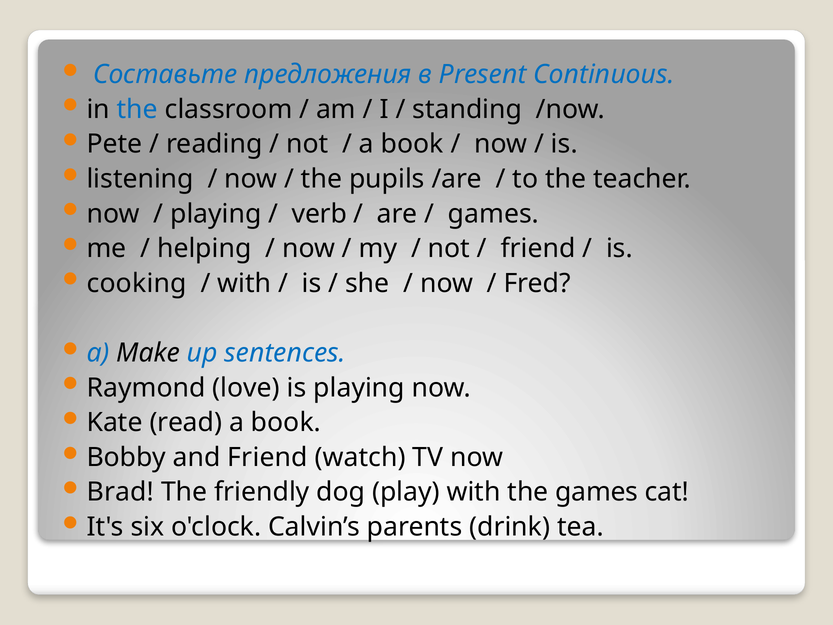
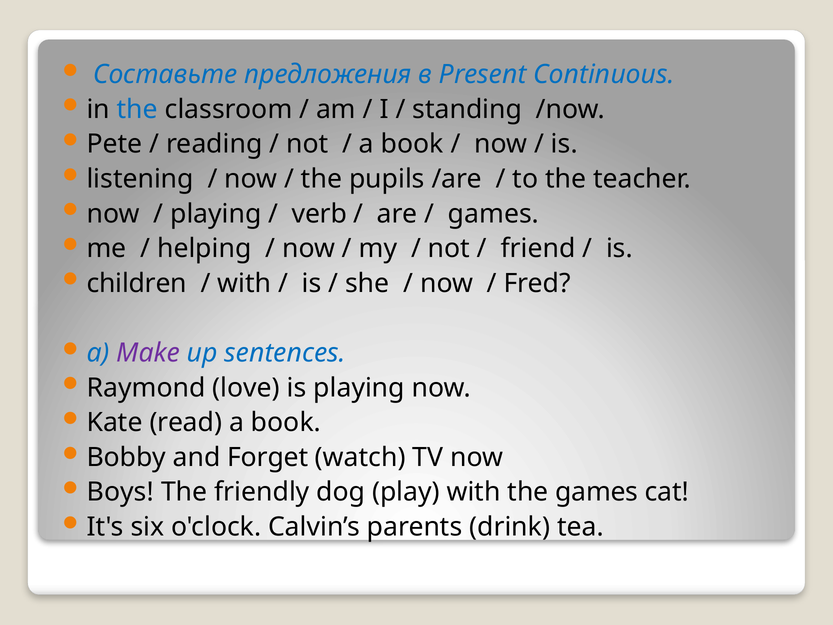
cooking: cooking -> children (137, 283)
Make colour: black -> purple (148, 353)
and Friend: Friend -> Forget (268, 457)
Brad: Brad -> Boys (120, 492)
